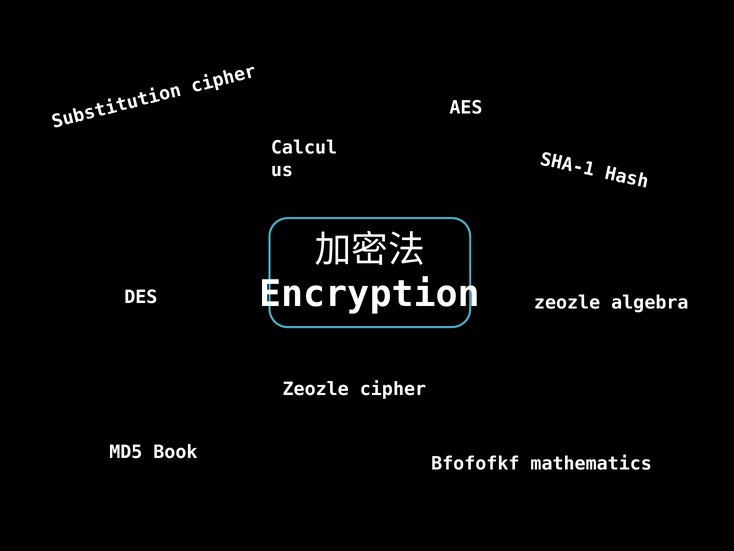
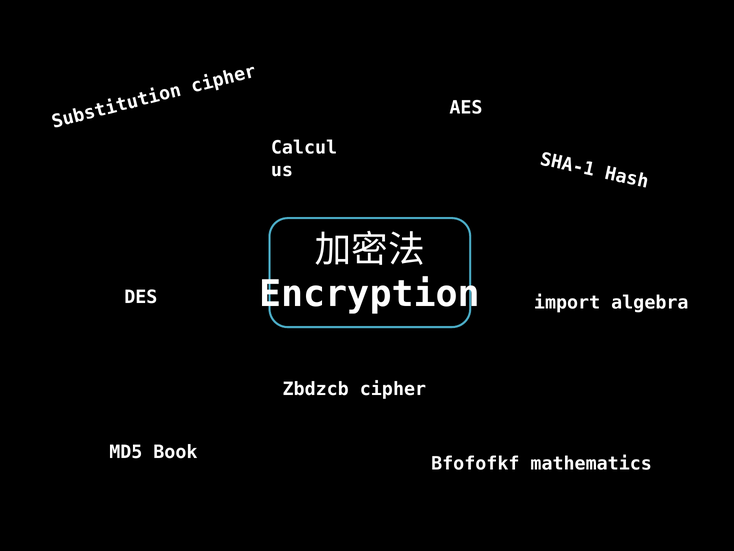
zeozle: zeozle -> import (567, 303)
Zeozle: Zeozle -> Zbdzcb (316, 389)
